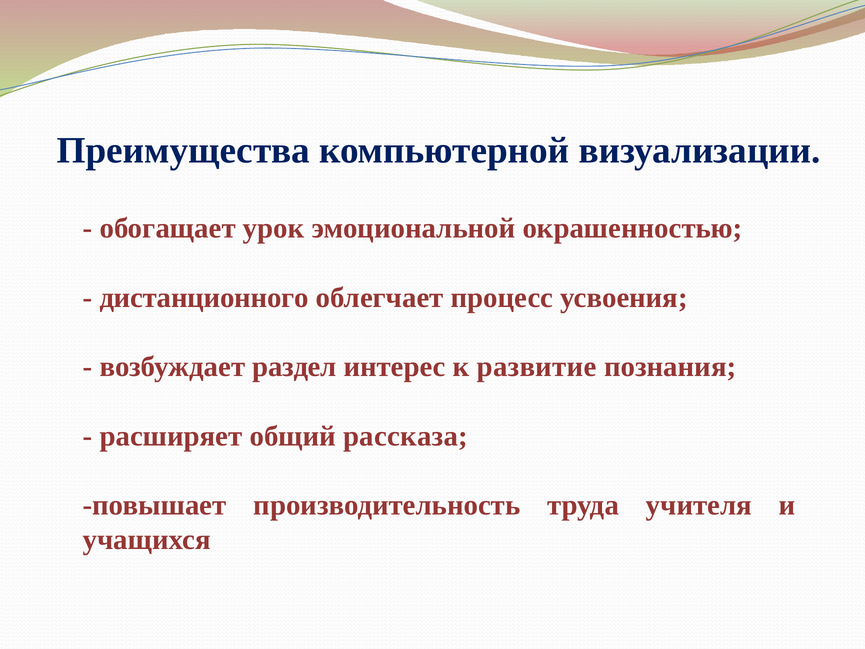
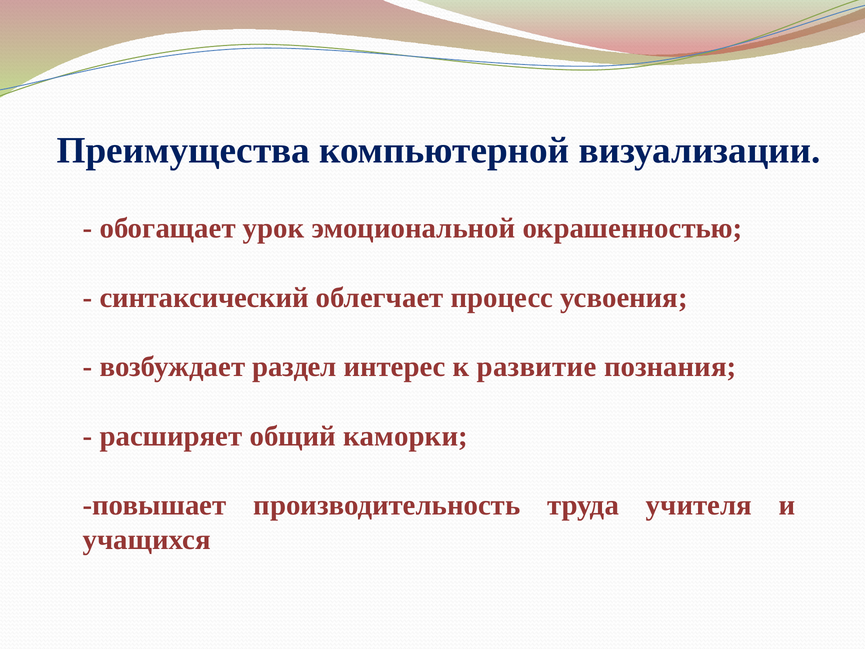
дистанционного: дистанционного -> синтаксический (204, 298)
рассказа: рассказа -> каморки (406, 436)
